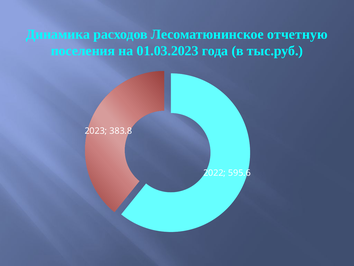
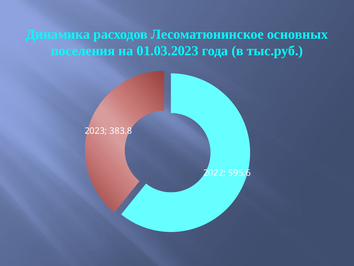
отчетную: отчетную -> основных (298, 34)
